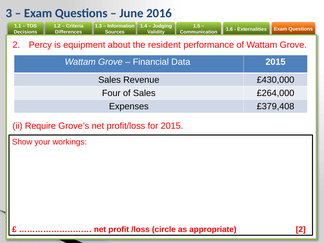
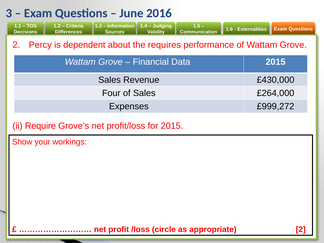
equipment: equipment -> dependent (84, 45)
resident: resident -> requires (164, 45)
£379,408: £379,408 -> £999,272 (276, 106)
